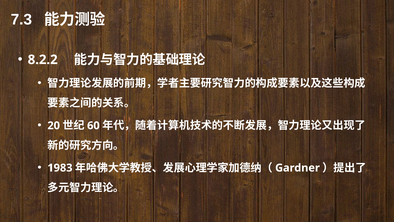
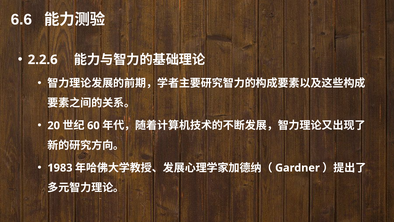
7.3: 7.3 -> 6.6 (21, 19)
8.2.2: 8.2.2 -> 2.2.6 (43, 60)
